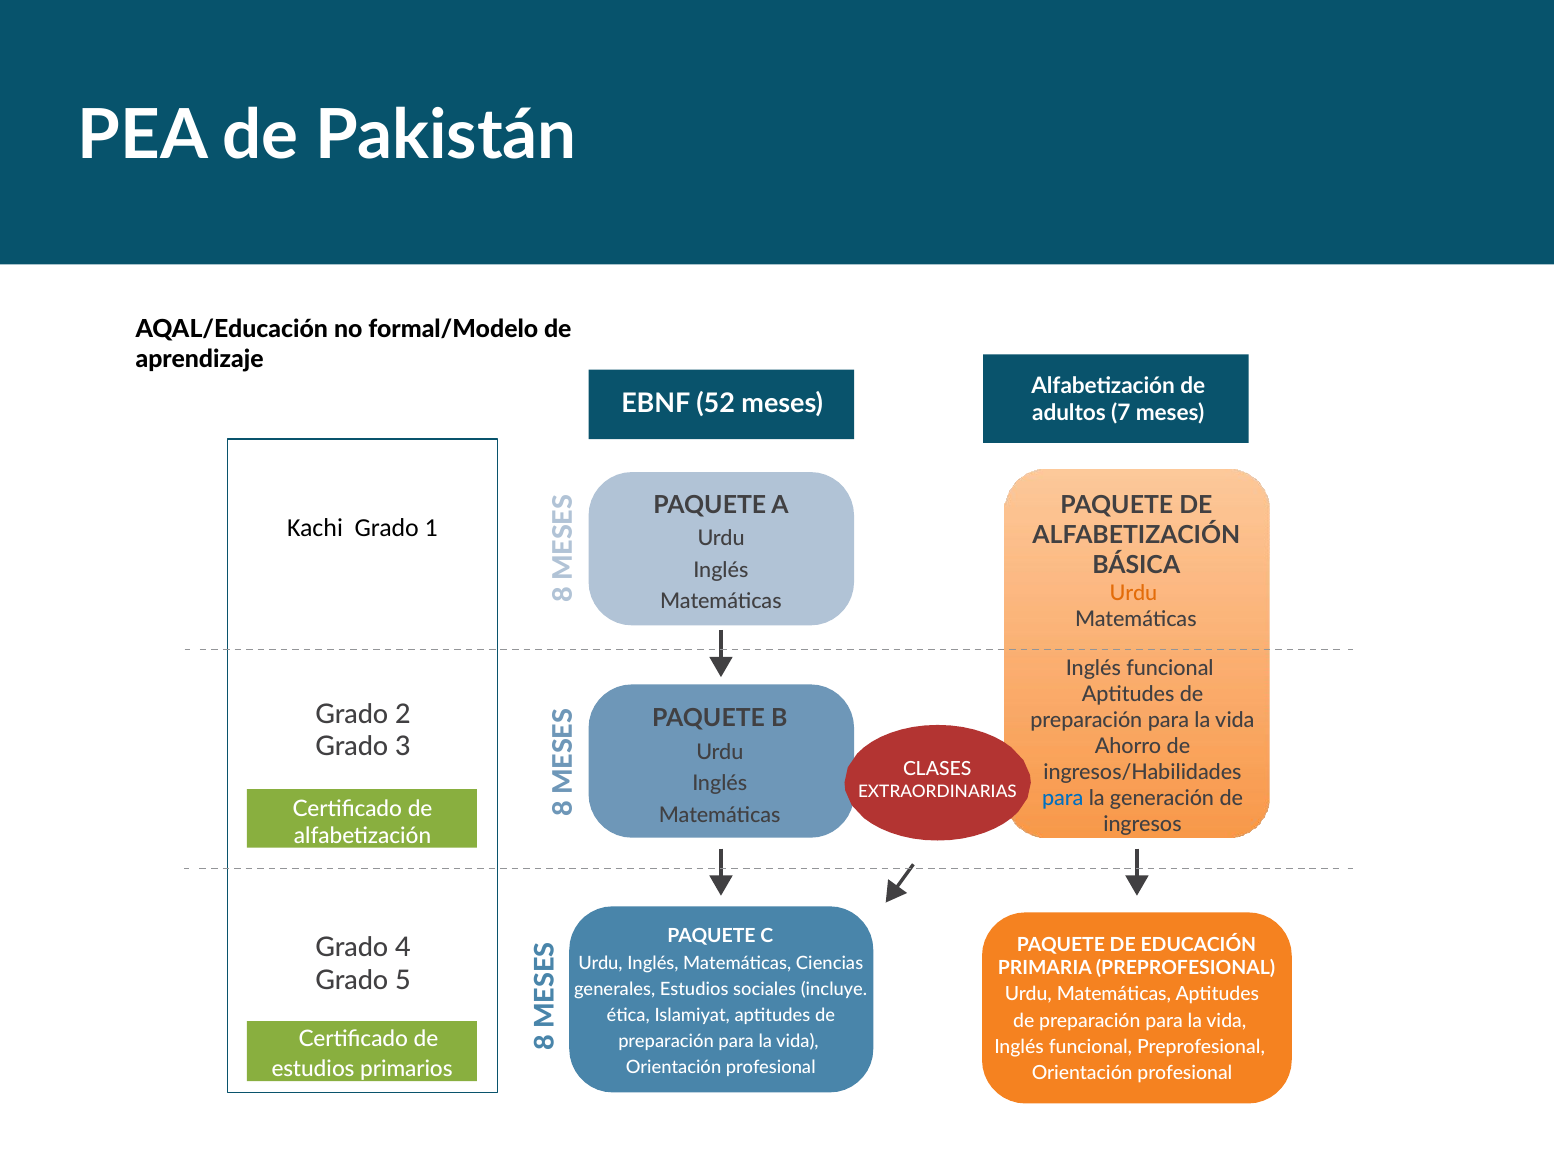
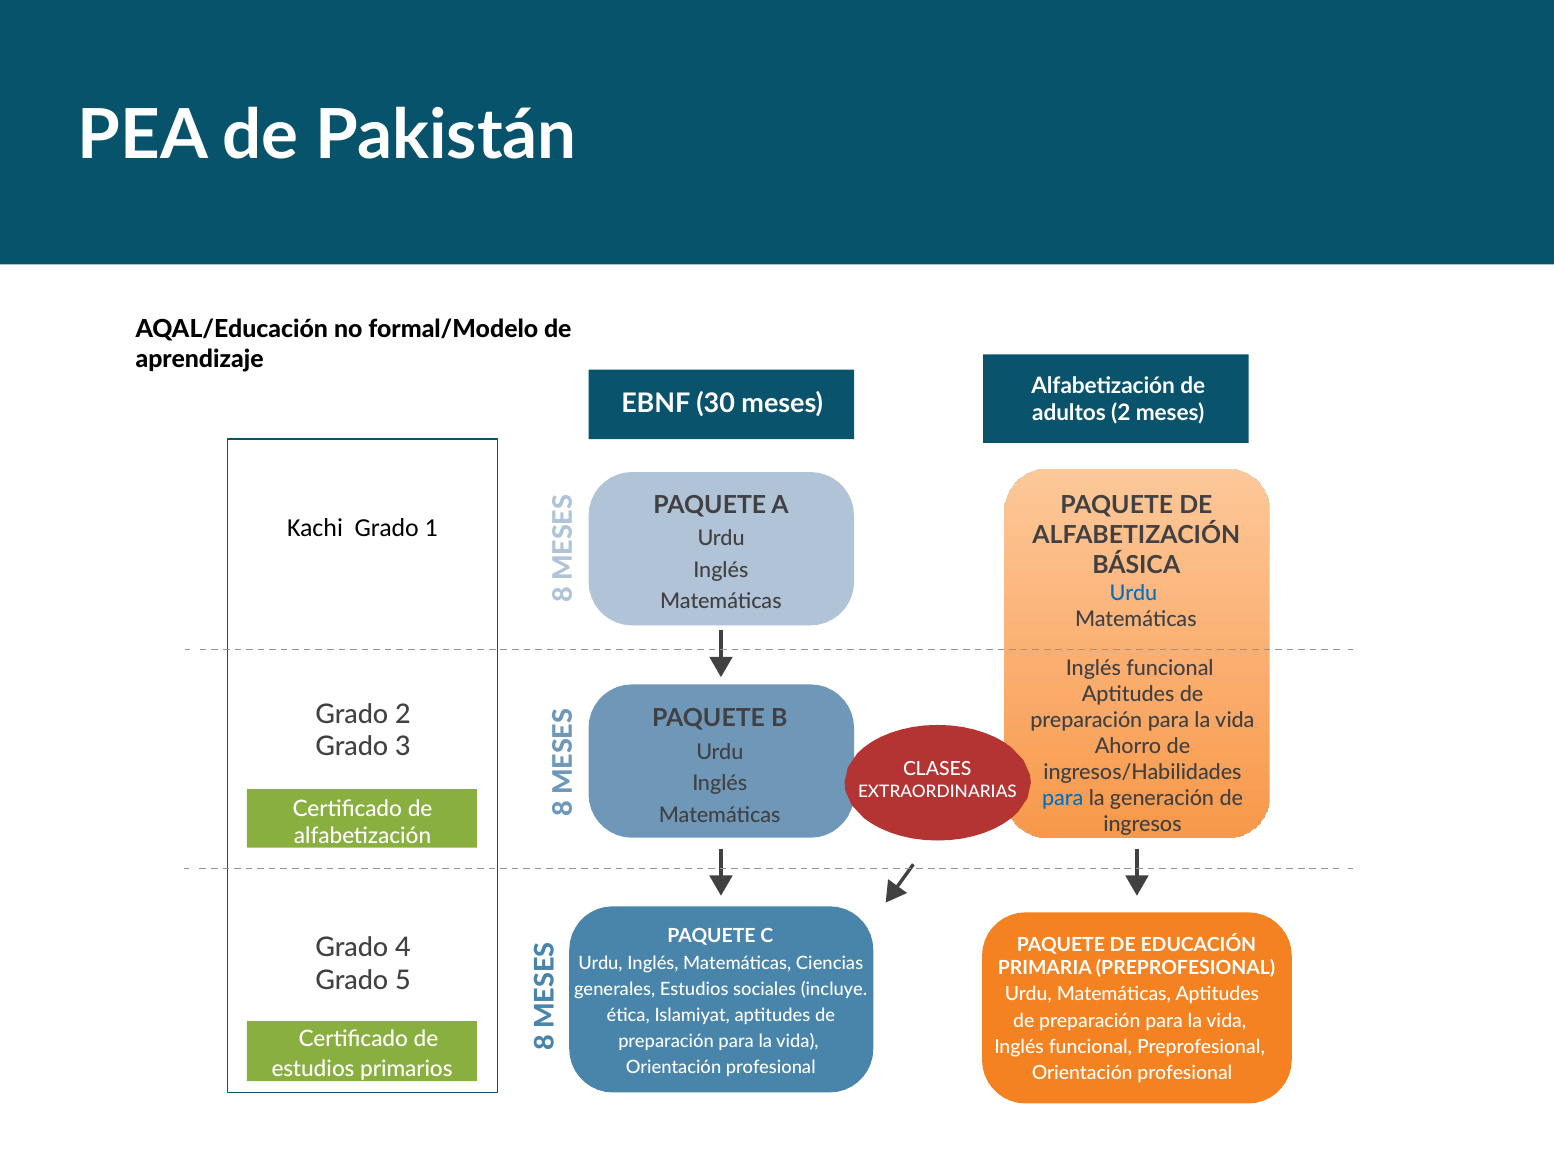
52: 52 -> 30 (716, 404)
adultos 7: 7 -> 2 (1121, 413)
Urdu colour: orange -> blue (1133, 593)
